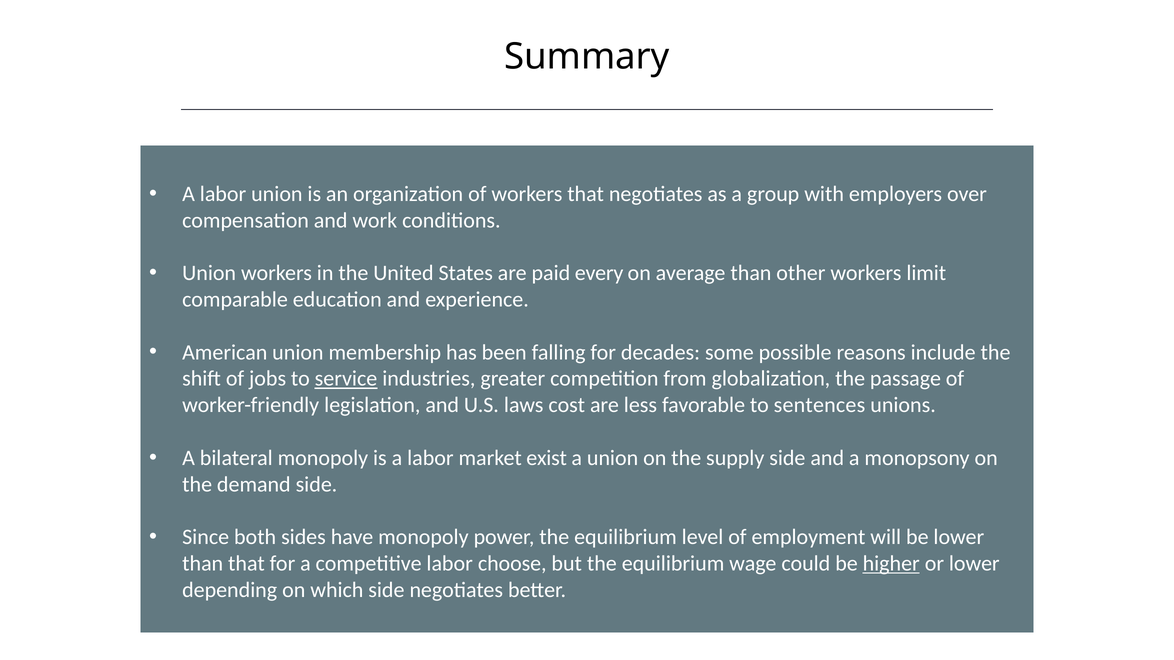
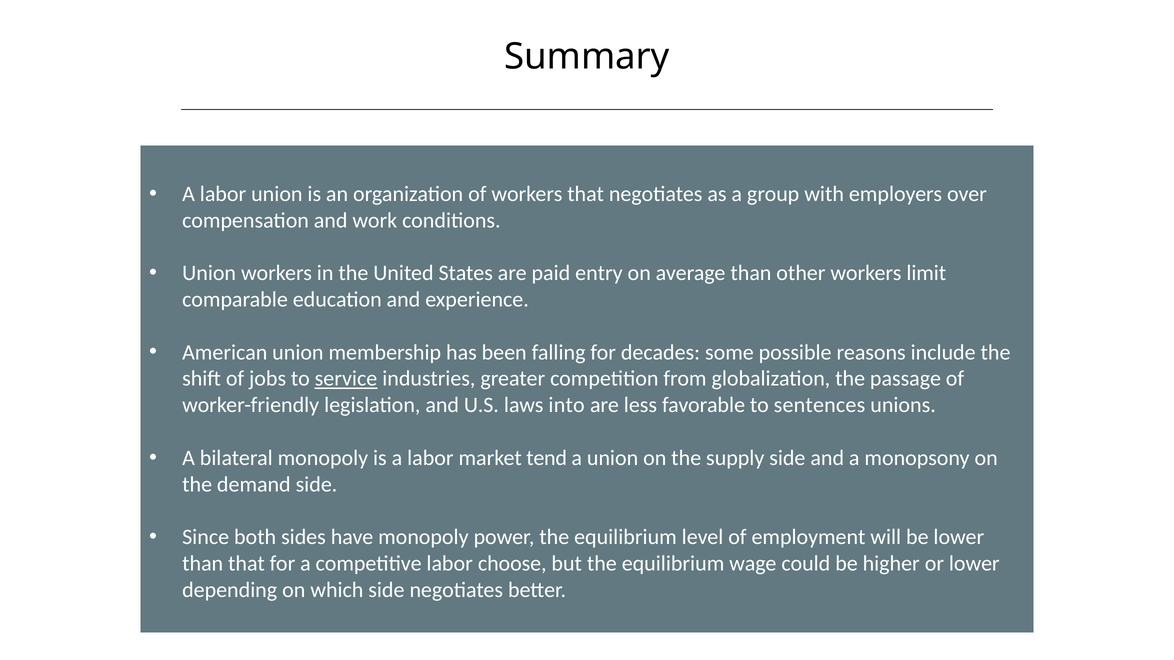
every: every -> entry (599, 273)
cost: cost -> into (567, 405)
exist: exist -> tend (547, 458)
higher underline: present -> none (891, 564)
